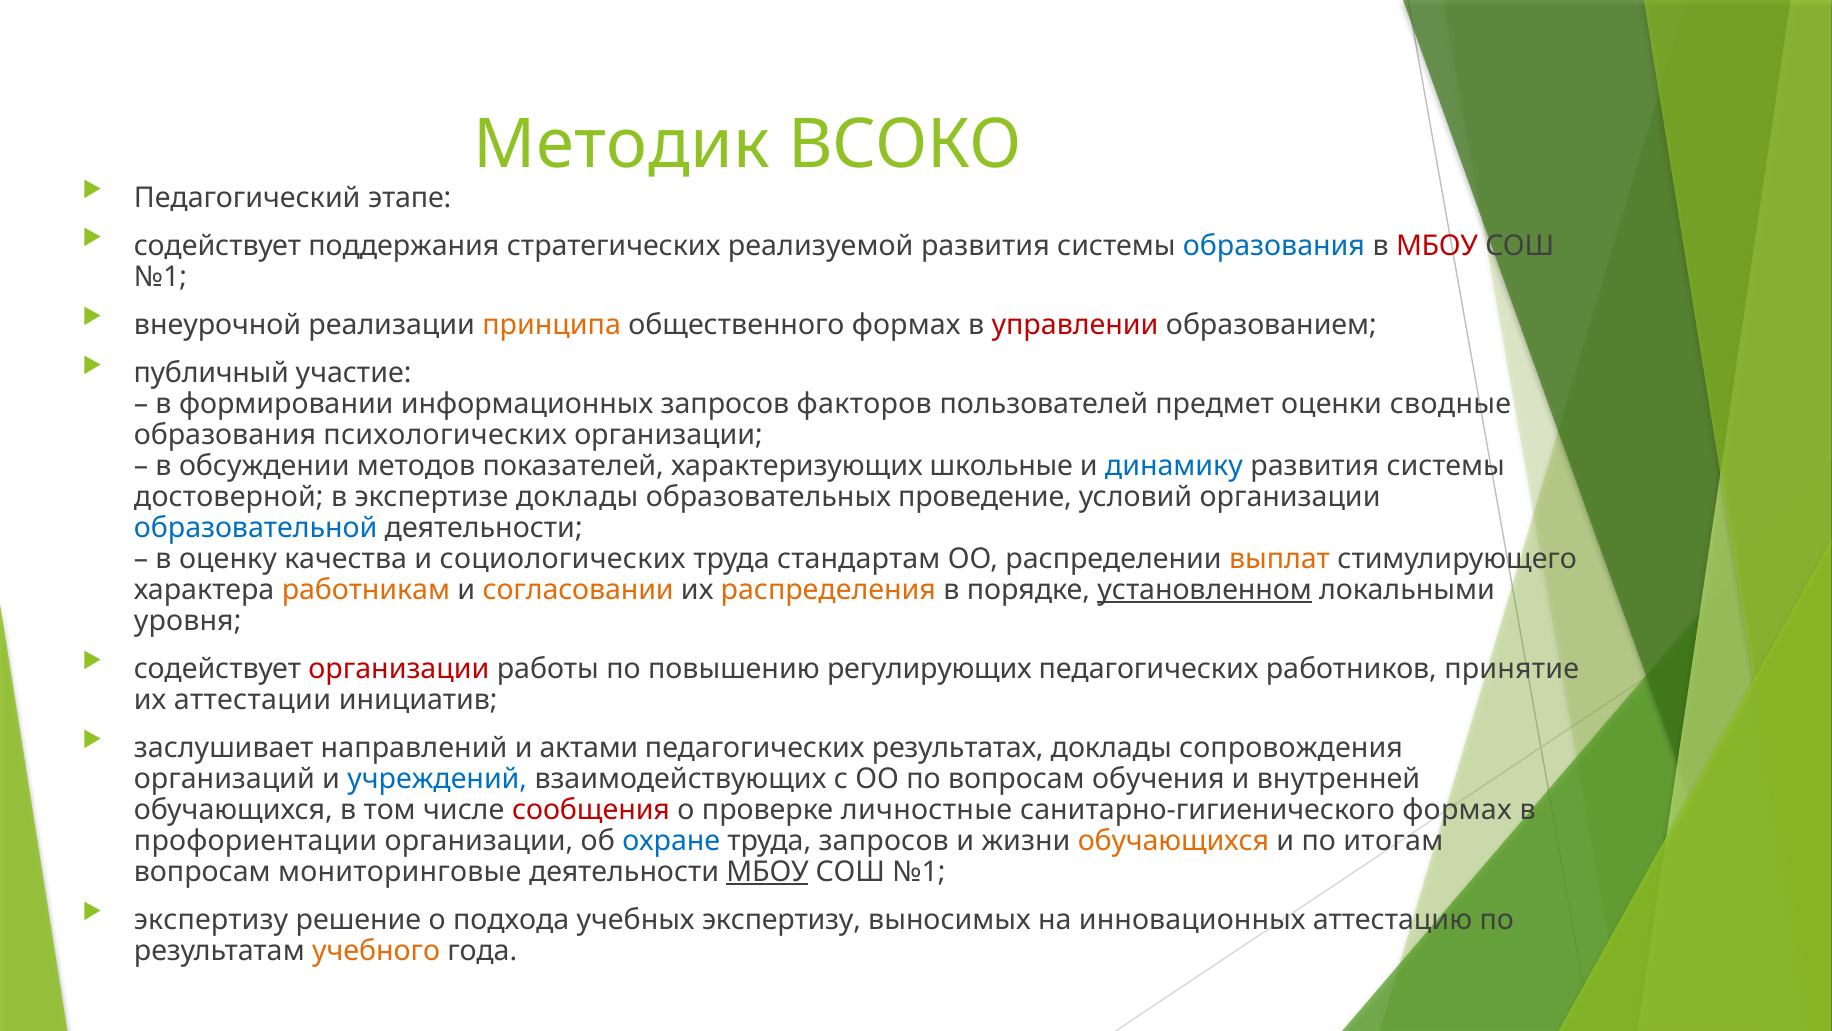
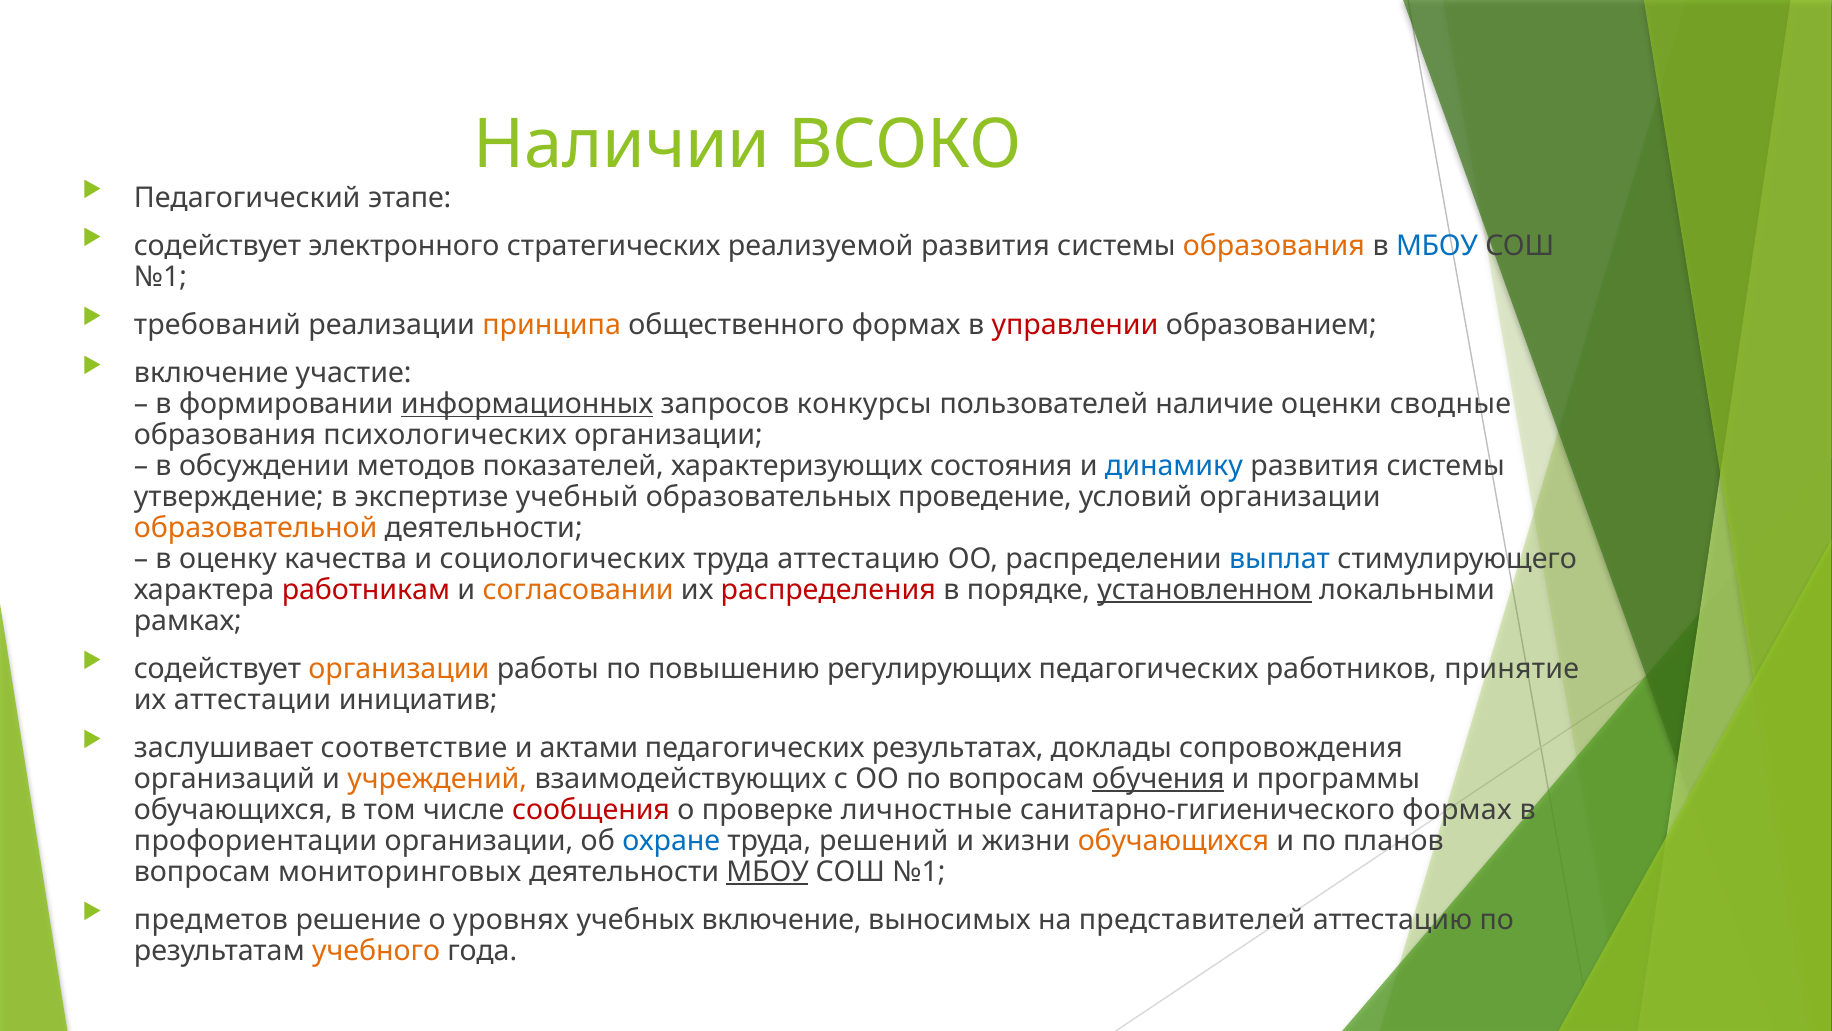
Методик: Методик -> Наличии (622, 144)
поддержания: поддержания -> электронного (404, 246)
образования colour: blue -> orange (1274, 246)
МБОУ colour: red -> blue (1437, 246)
внеурочной: внеурочной -> требований (217, 325)
публичный: публичный -> включение (211, 373)
информационных underline: none -> present (527, 404)
факторов: факторов -> конкурсы (864, 404)
предмет: предмет -> наличие (1215, 404)
школьные: школьные -> состояния (1001, 466)
достоверной: достоверной -> утверждение (229, 497)
экспертизе доклады: доклады -> учебный (577, 497)
образовательной colour: blue -> orange (256, 528)
труда стандартам: стандартам -> аттестацию (859, 559)
выплат colour: orange -> blue (1280, 559)
работникам colour: orange -> red (366, 590)
распределения colour: orange -> red (828, 590)
уровня: уровня -> рамках (188, 621)
организации colour: red -> orange (399, 669)
направлений: направлений -> соответствие (414, 748)
учреждений colour: blue -> orange (437, 779)
обучения underline: none -> present (1158, 779)
внутренней: внутренней -> программы (1339, 779)
труда запросов: запросов -> решений (884, 840)
итогам: итогам -> планов (1393, 840)
мониторинговые: мониторинговые -> мониторинговых (400, 871)
экспертизу: экспертизу -> предметов (211, 920)
подхода: подхода -> уровнях (511, 920)
учебных экспертизу: экспертизу -> включение (782, 920)
инновационных: инновационных -> представителей (1192, 920)
